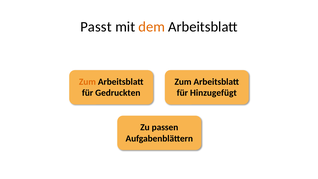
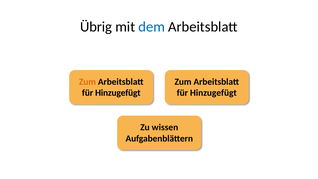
Passt: Passt -> Übrig (96, 27)
dem colour: orange -> blue (152, 27)
Gedruckten: Gedruckten -> Hinzugefügt (118, 93)
passen: passen -> wissen (165, 127)
